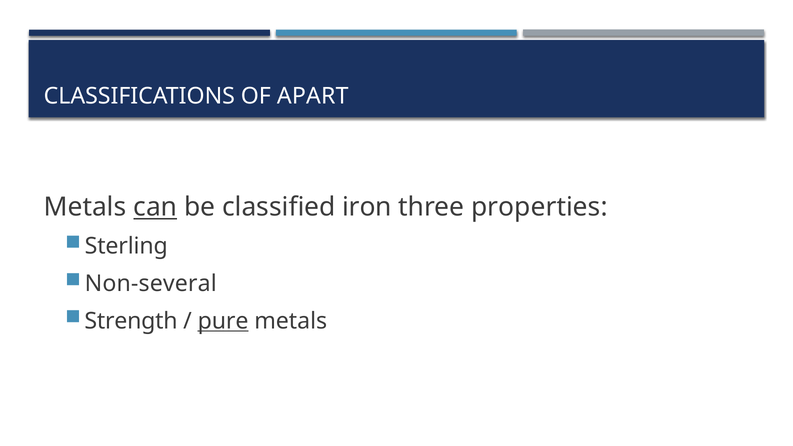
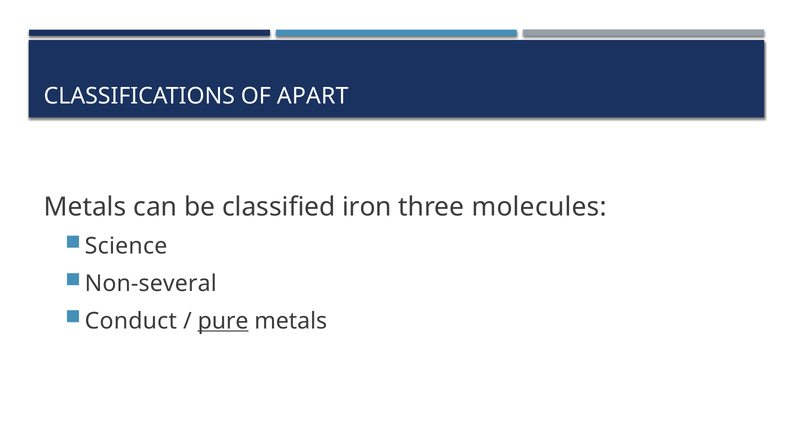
can underline: present -> none (155, 207)
properties: properties -> molecules (539, 207)
Sterling: Sterling -> Science (126, 246)
Strength: Strength -> Conduct (131, 321)
